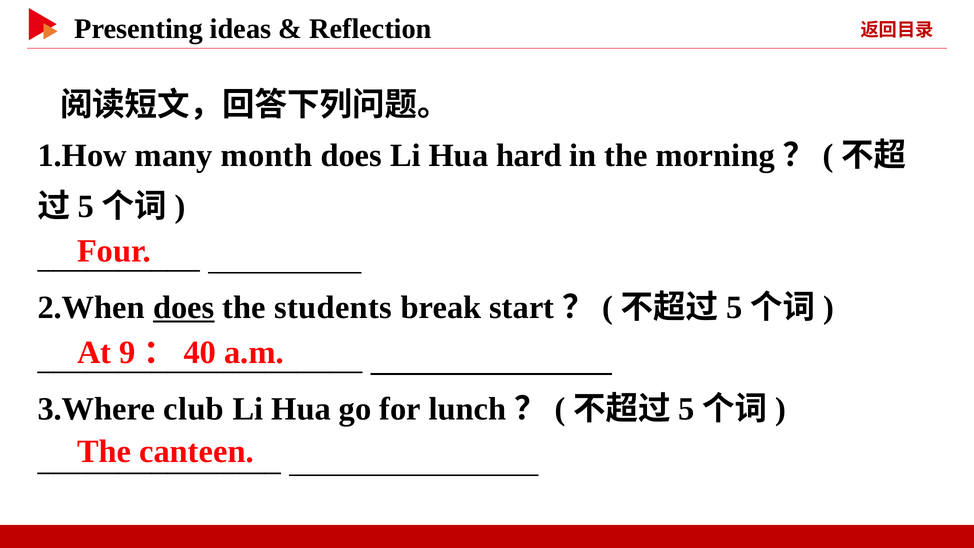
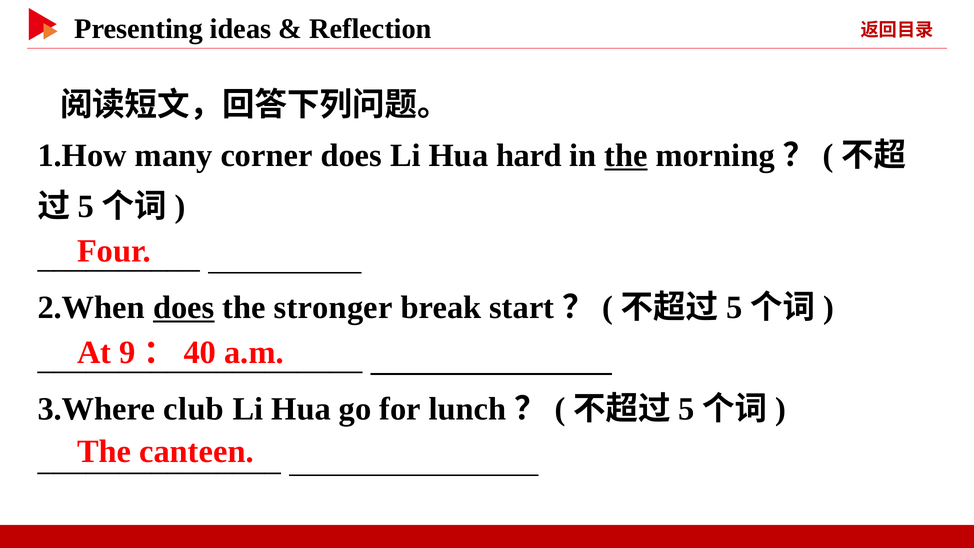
month: month -> corner (267, 156)
the underline: none -> present (626, 156)
students: students -> stronger (333, 308)
